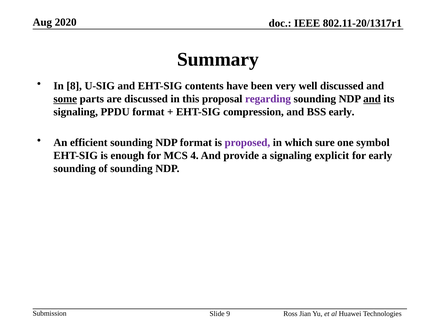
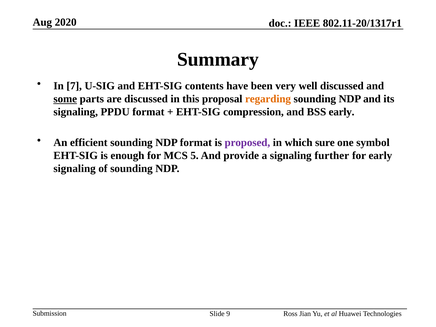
8: 8 -> 7 (74, 86)
regarding colour: purple -> orange (268, 99)
and underline: present -> none (372, 99)
4: 4 -> 5 (195, 156)
explicit: explicit -> further (332, 156)
sounding: sounding -> signaling (75, 169)
